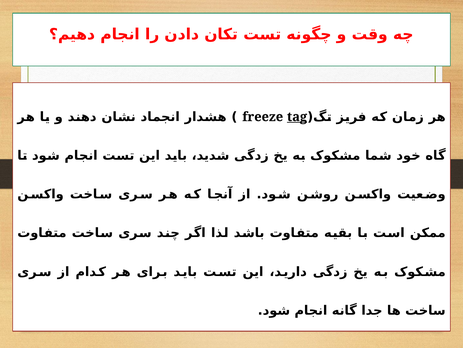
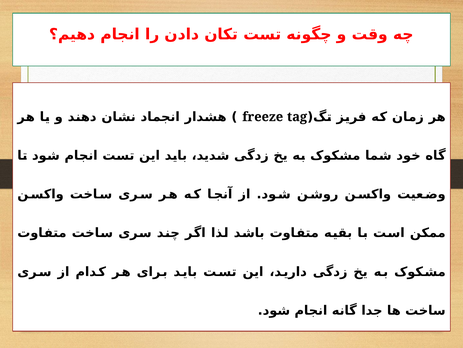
tag underline: present -> none (297, 117)
